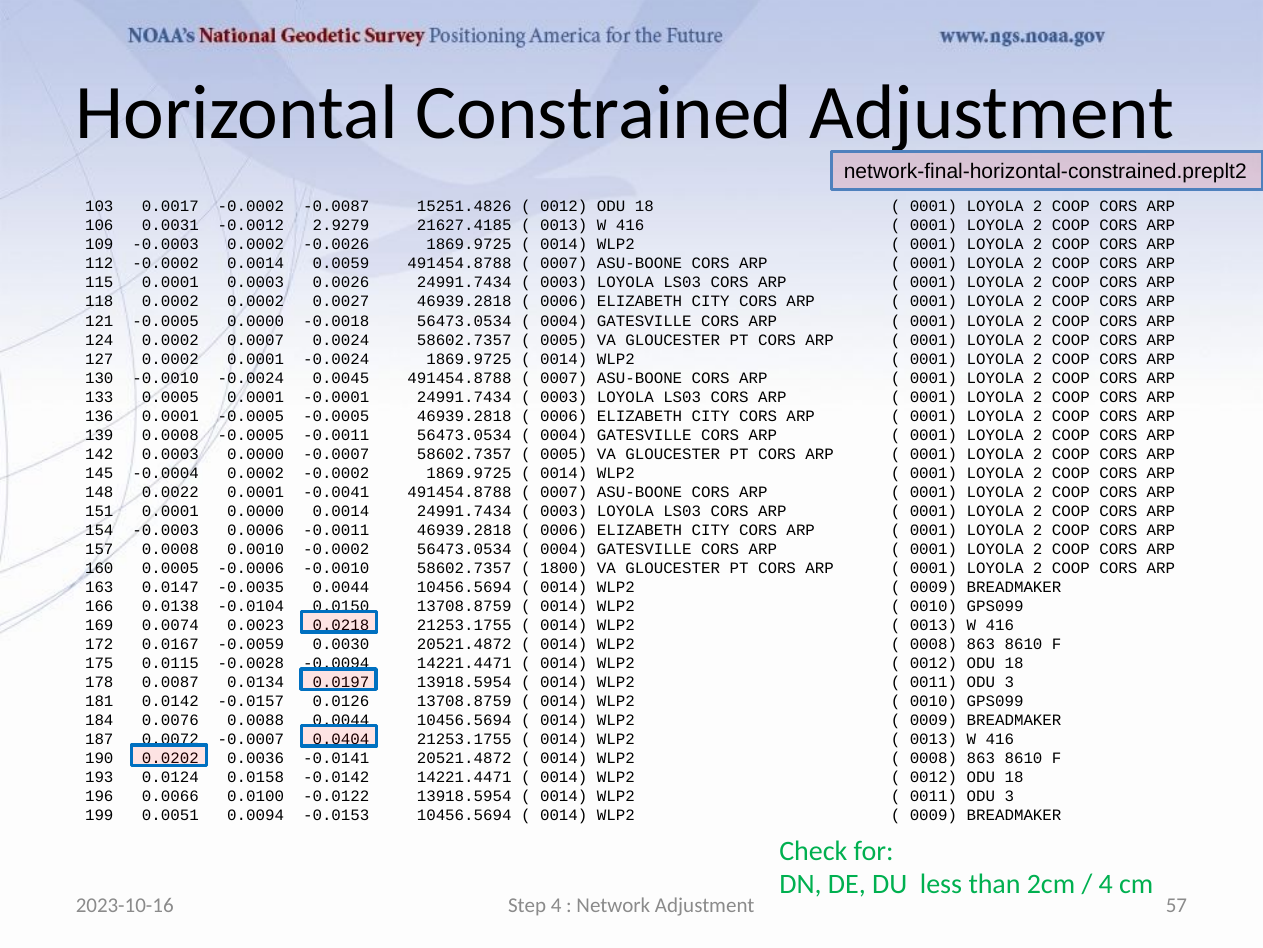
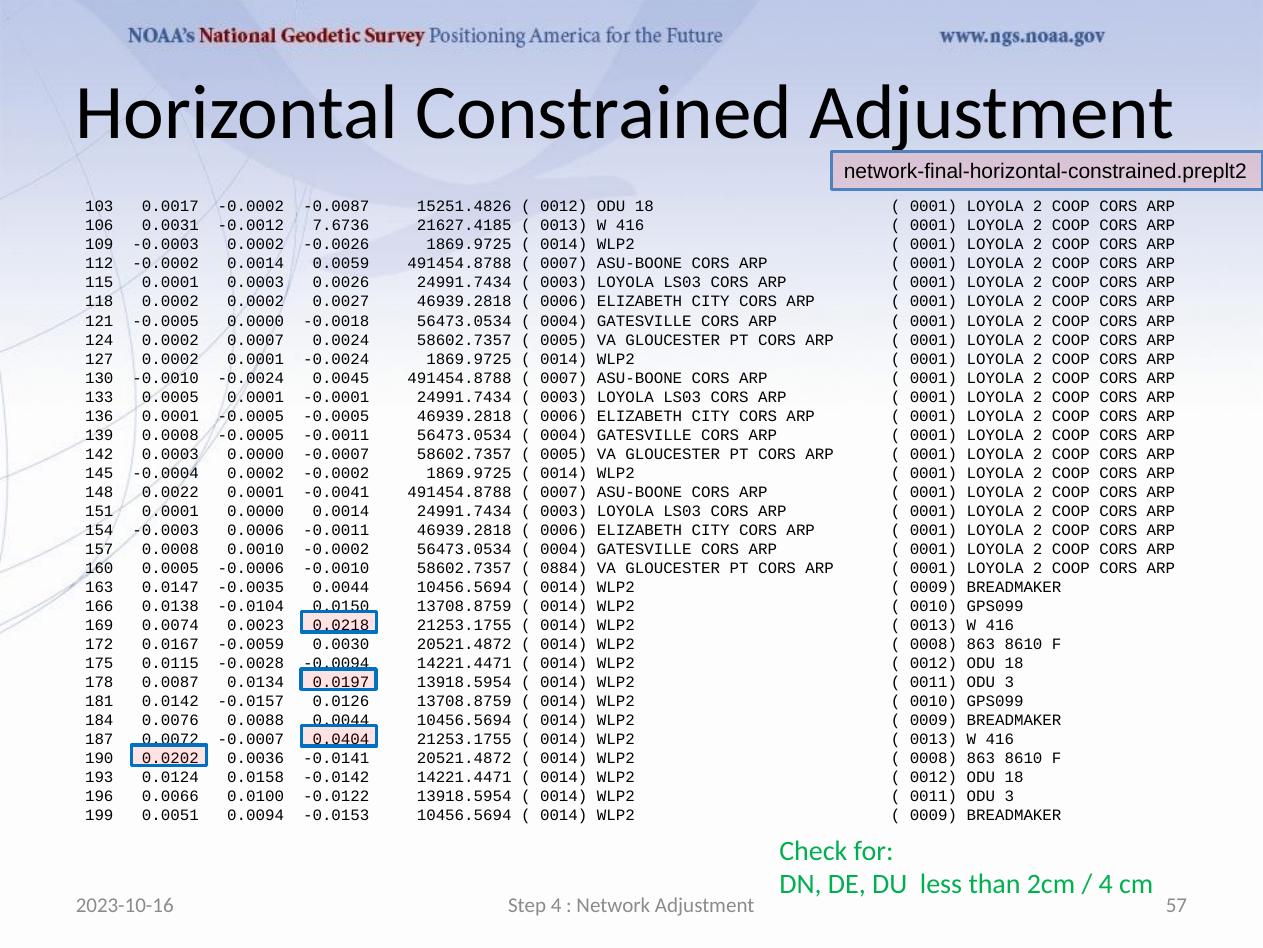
2.9279: 2.9279 -> 7.6736 (341, 226)
1800: 1800 -> 0884 (564, 567)
